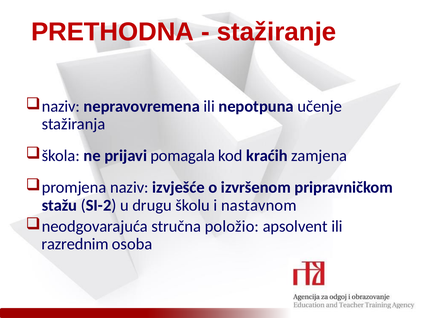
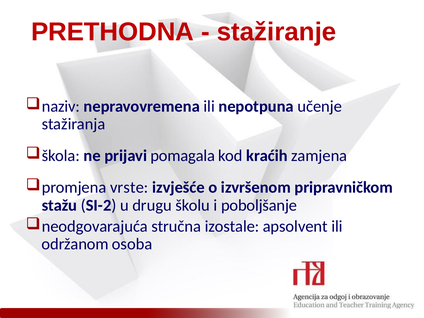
promjena naziv: naziv -> vrste (129, 187)
nastavnom: nastavnom -> poboljšanje (259, 205)
položio: položio -> izostale (232, 226)
razrednim: razrednim -> održanom (75, 244)
